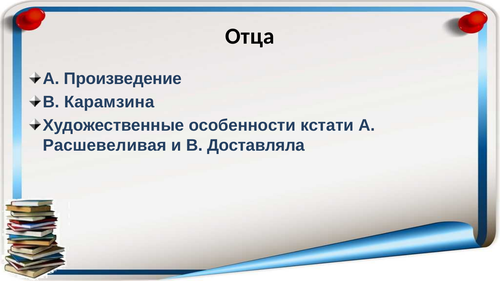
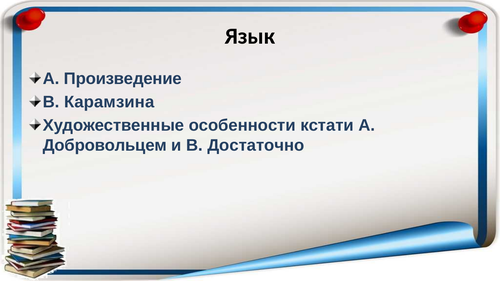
Отца: Отца -> Язык (250, 36)
Расшевеливая: Расшевеливая -> Добровольцем (105, 145)
Доставляла: Доставляла -> Достаточно (256, 145)
